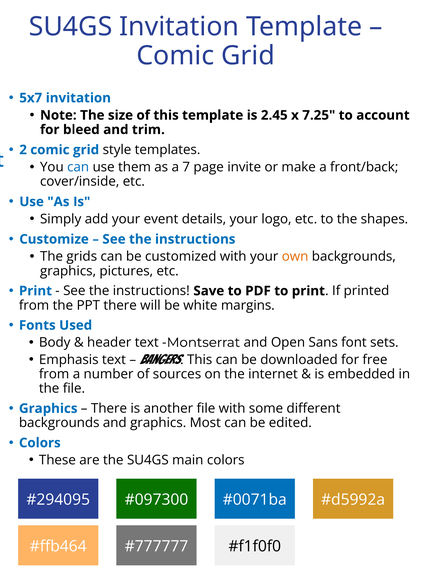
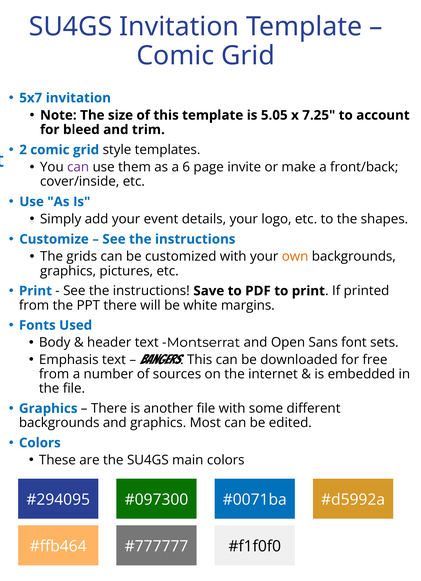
2.45: 2.45 -> 5.05 (274, 115)
can colour: blue -> purple (78, 167)
7: 7 -> 6 (186, 167)
